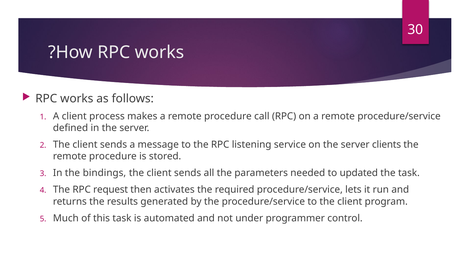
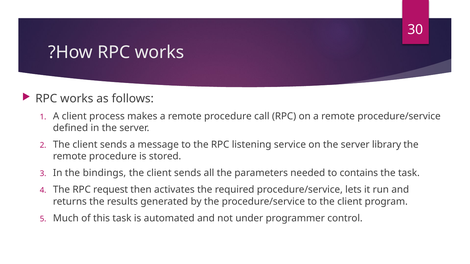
clients: clients -> library (387, 145)
updated: updated -> contains (359, 173)
